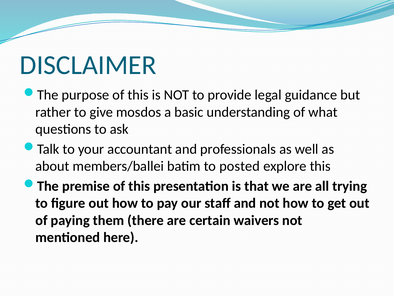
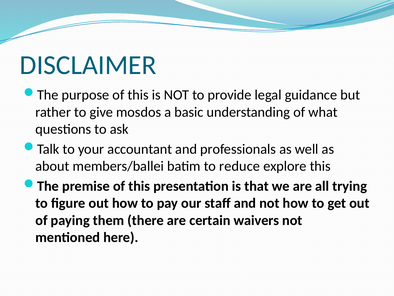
posted: posted -> reduce (240, 166)
